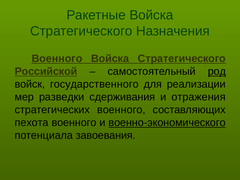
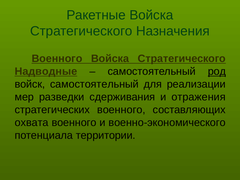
Российской: Российской -> Надводные (46, 71)
войск государственного: государственного -> самостоятельный (94, 84)
пехота: пехота -> охвата (32, 123)
военно-экономического underline: present -> none (167, 123)
завоевания: завоевания -> территории (106, 135)
